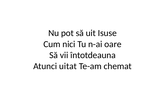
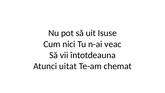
oare: oare -> veac (113, 44)
